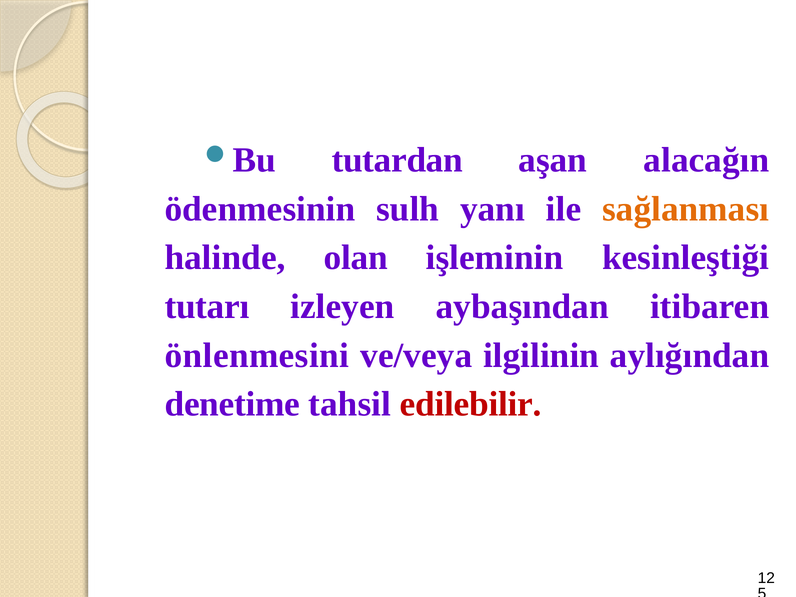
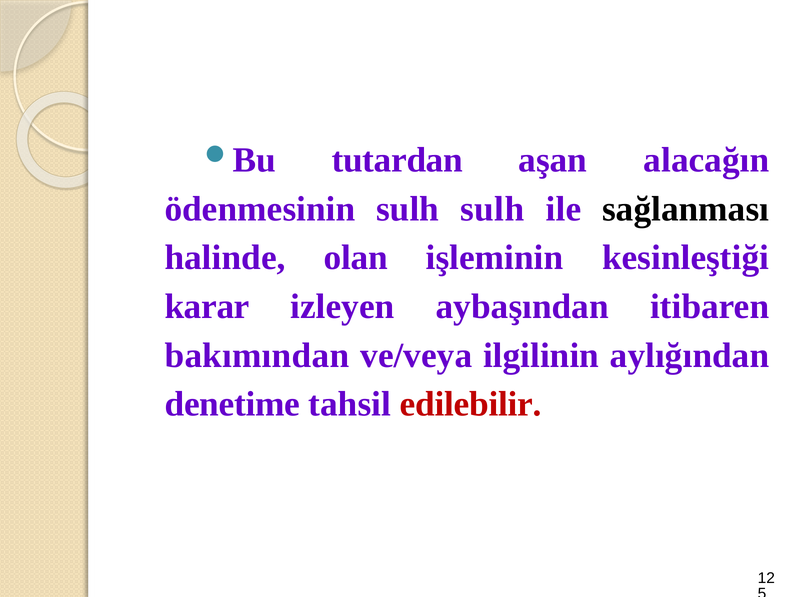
sulh yanı: yanı -> sulh (492, 209)
sağlanması colour: orange -> black (686, 209)
tutarı: tutarı -> karar (207, 307)
önlenmesini: önlenmesini -> bakımından (257, 355)
